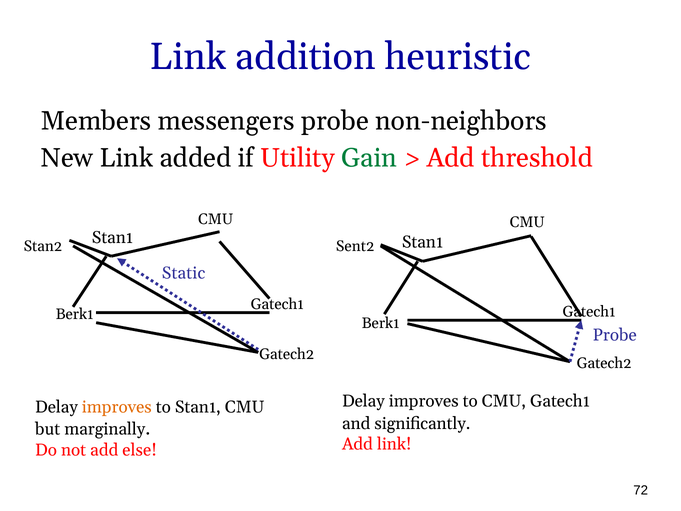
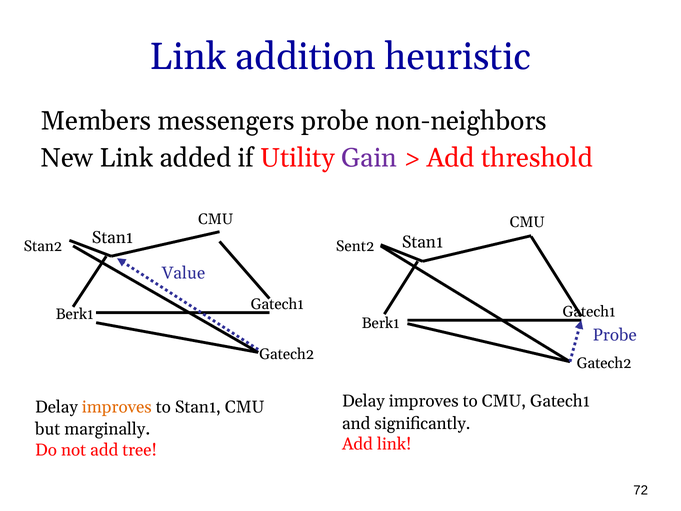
Gain colour: green -> purple (369, 158)
Static: Static -> Value (184, 273)
else: else -> tree (140, 450)
